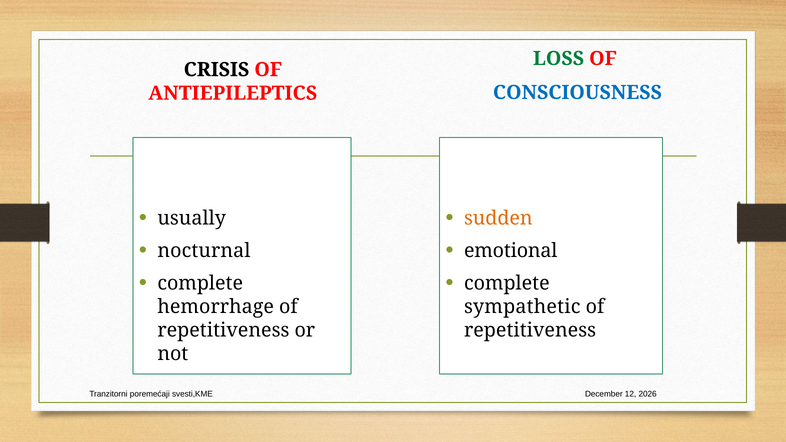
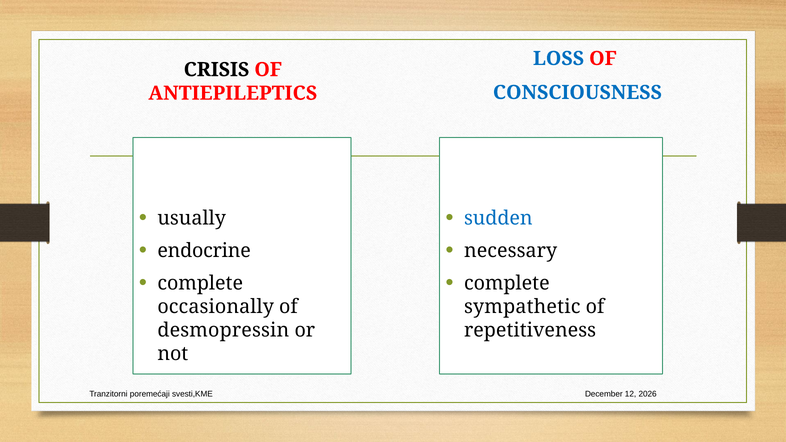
LOSS colour: green -> blue (559, 59)
sudden colour: orange -> blue (498, 219)
nocturnal: nocturnal -> endocrine (204, 251)
emotional: emotional -> necessary (511, 251)
hemorrhage: hemorrhage -> occasionally (216, 307)
repetitiveness: repetitiveness -> desmopressin (223, 331)
